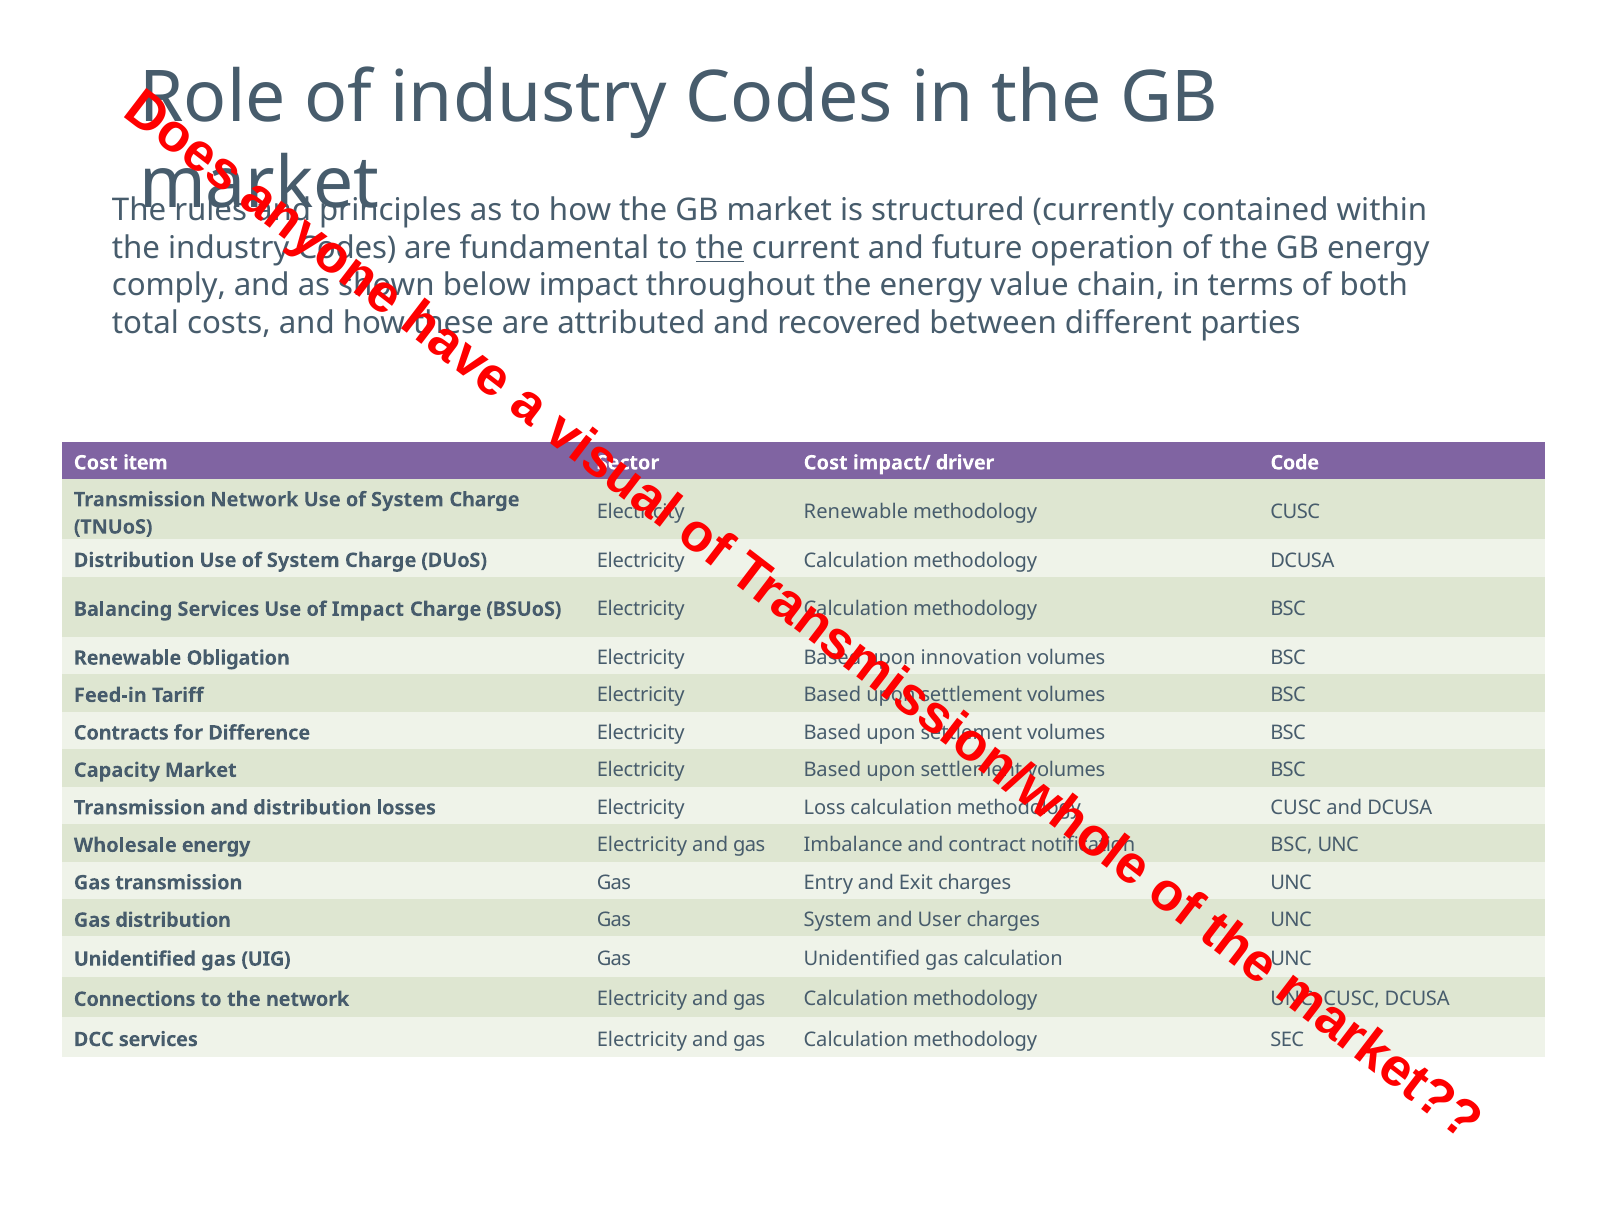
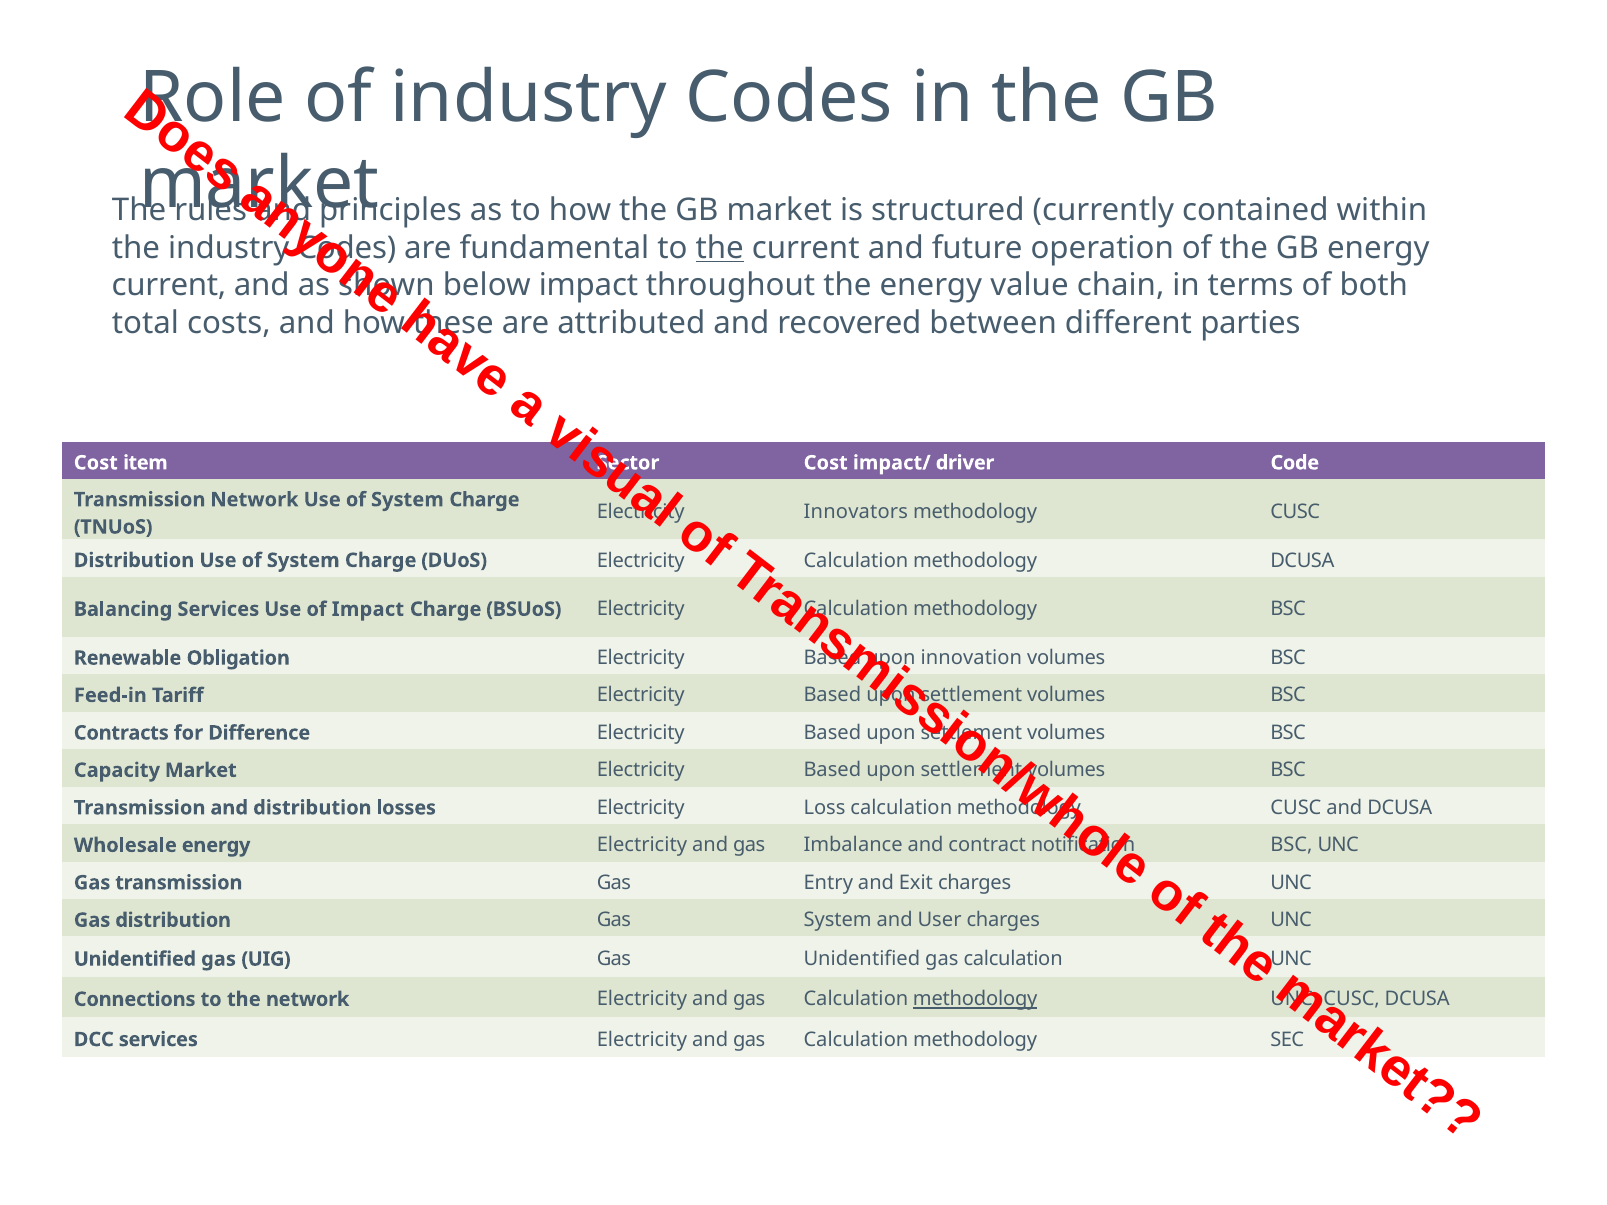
comply: comply -> current (169, 286)
Renewable: Renewable -> Innovators (856, 512)
methodology underline: none -> present (975, 1000)
